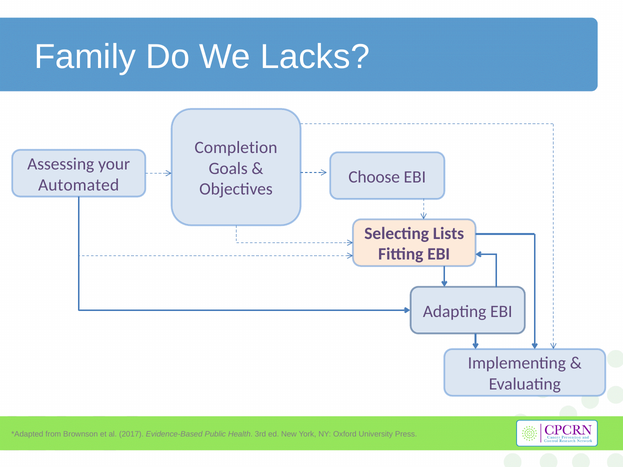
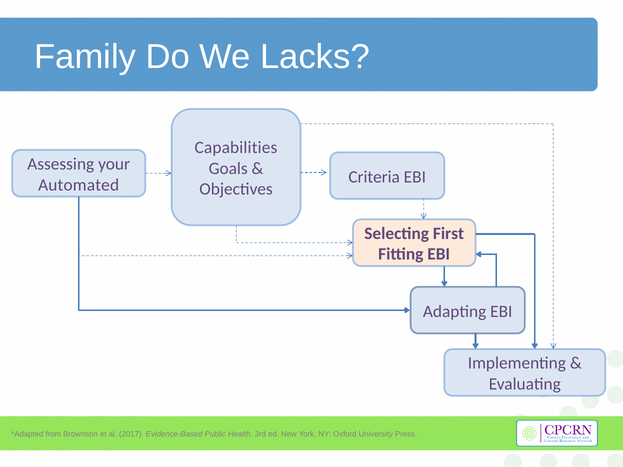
Completion: Completion -> Capabilities (236, 148)
Choose: Choose -> Criteria (374, 177)
Lists: Lists -> First (449, 234)
